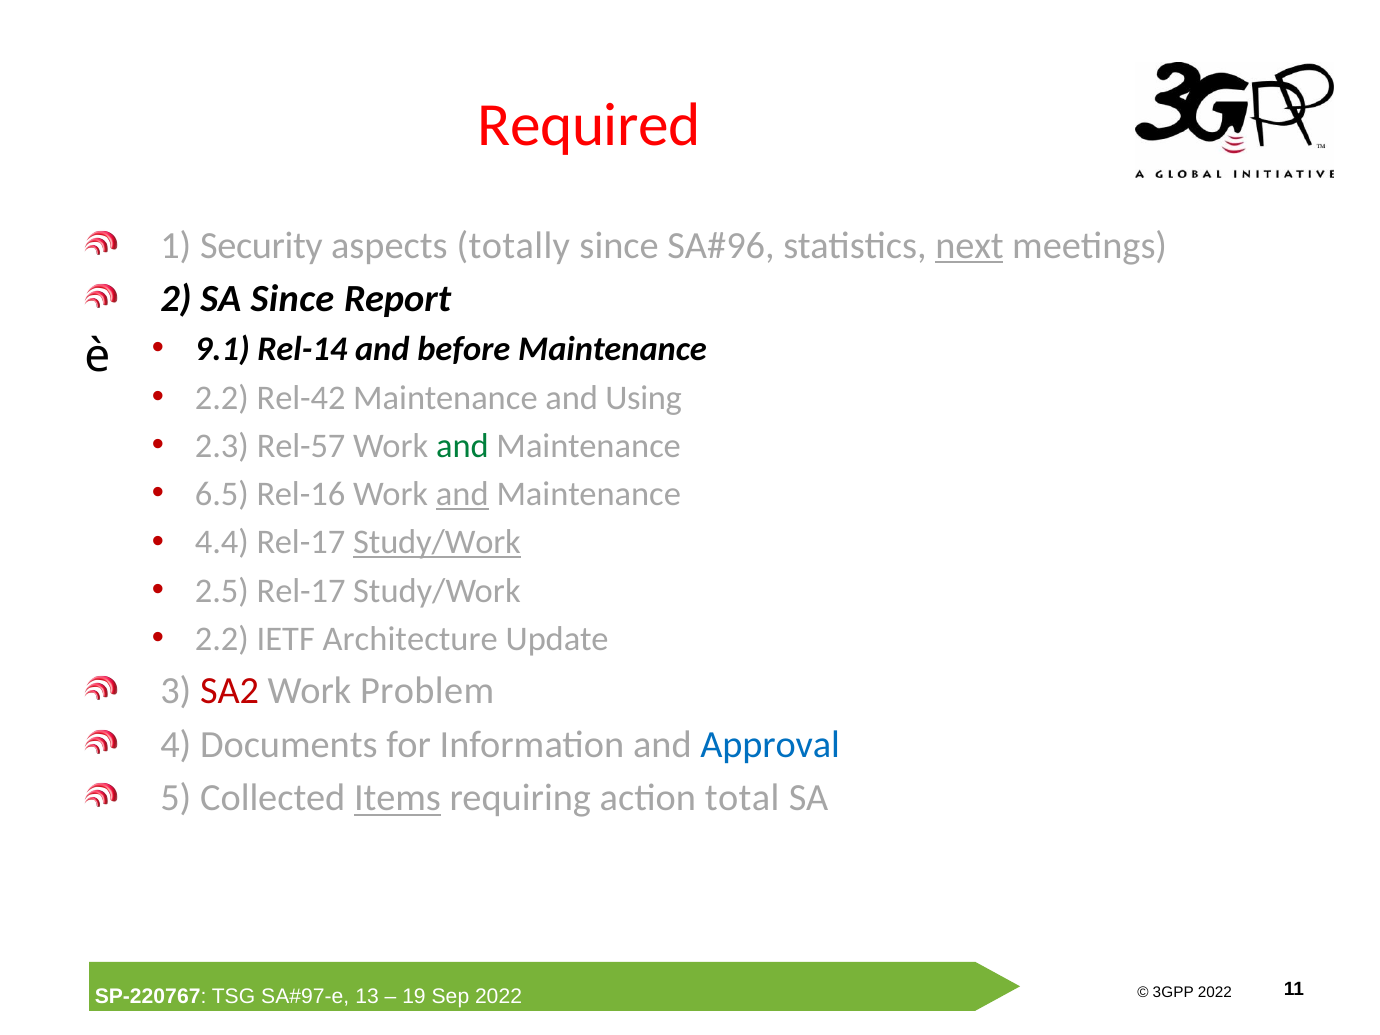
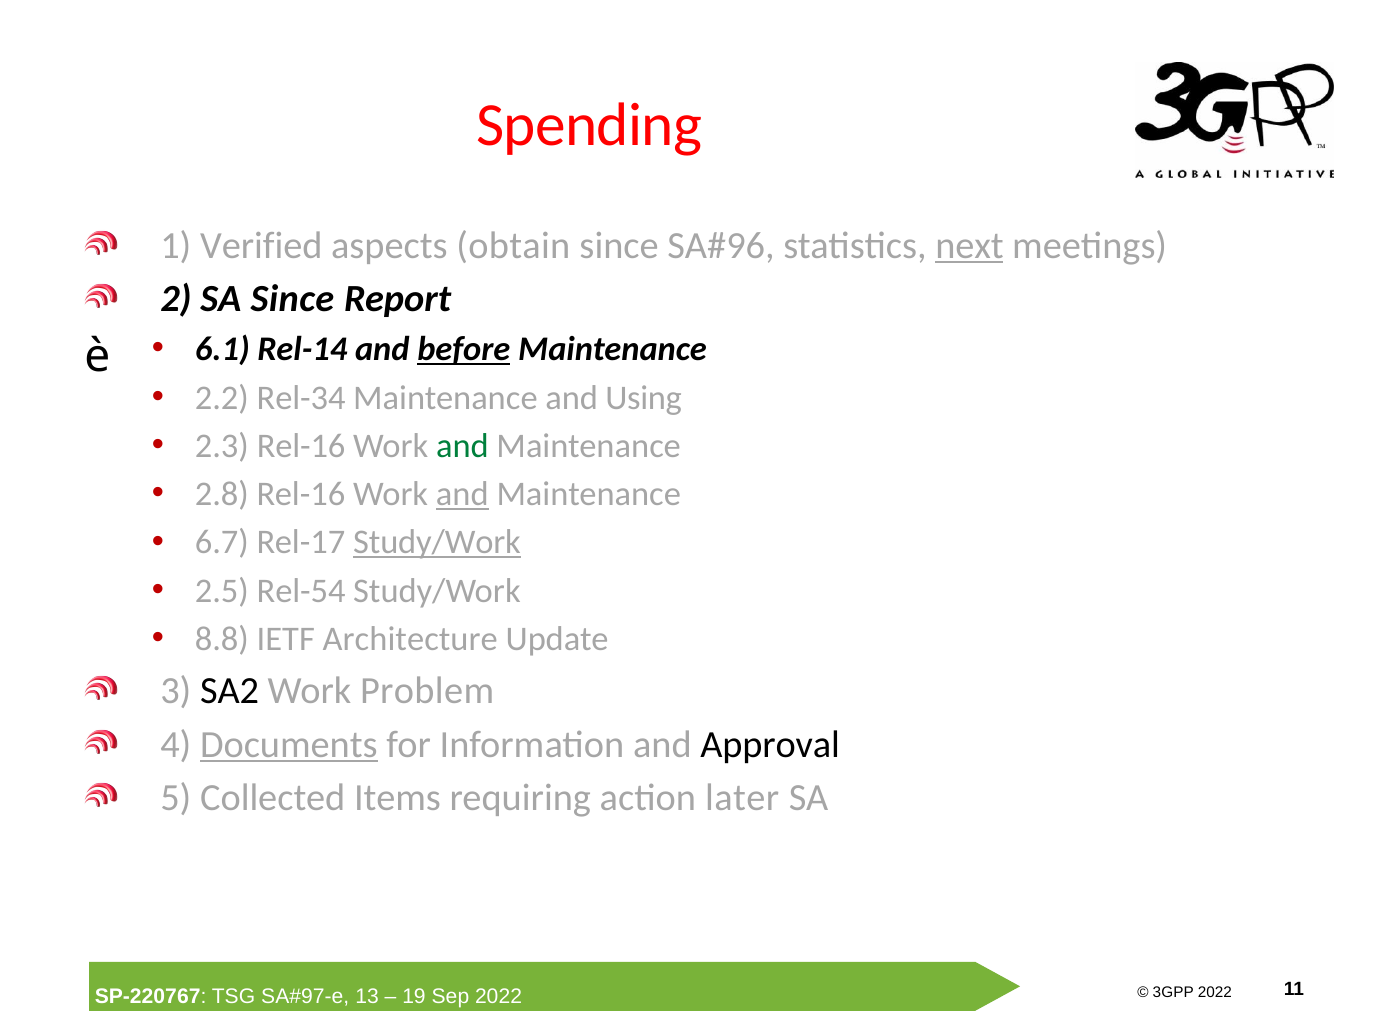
Required: Required -> Spending (589, 125)
Security: Security -> Verified (261, 245)
totally: totally -> obtain (513, 245)
9.1: 9.1 -> 6.1 (222, 349)
before underline: none -> present (464, 349)
Rel-42: Rel-42 -> Rel-34 (301, 398)
2.3 Rel-57: Rel-57 -> Rel-16 (301, 446)
6.5: 6.5 -> 2.8 (222, 494)
4.4: 4.4 -> 6.7 (222, 543)
2.5 Rel-17: Rel-17 -> Rel-54 (301, 591)
2.2: 2.2 -> 8.8 (222, 639)
SA2 colour: red -> black (230, 691)
Documents underline: none -> present (289, 744)
Approval colour: blue -> black (770, 744)
Items underline: present -> none (397, 798)
total: total -> later (742, 798)
